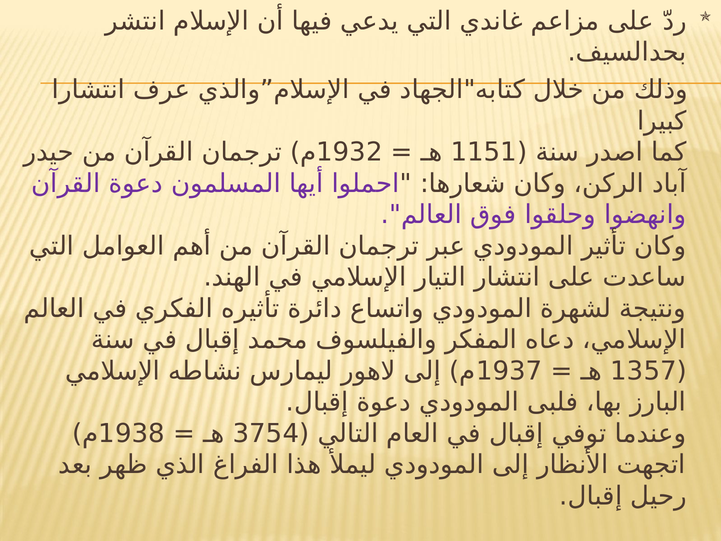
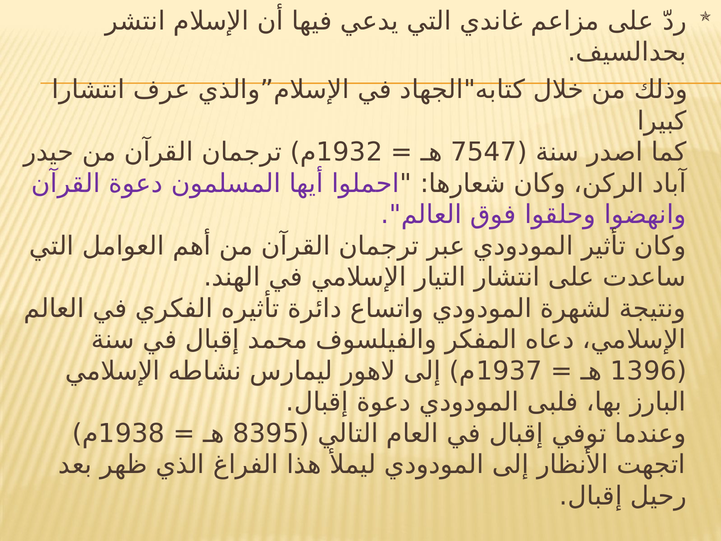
1151: 1151 -> 7547 (484, 152)
1357: 1357 -> 1396 (644, 371)
3754: 3754 -> 8395 (266, 433)
